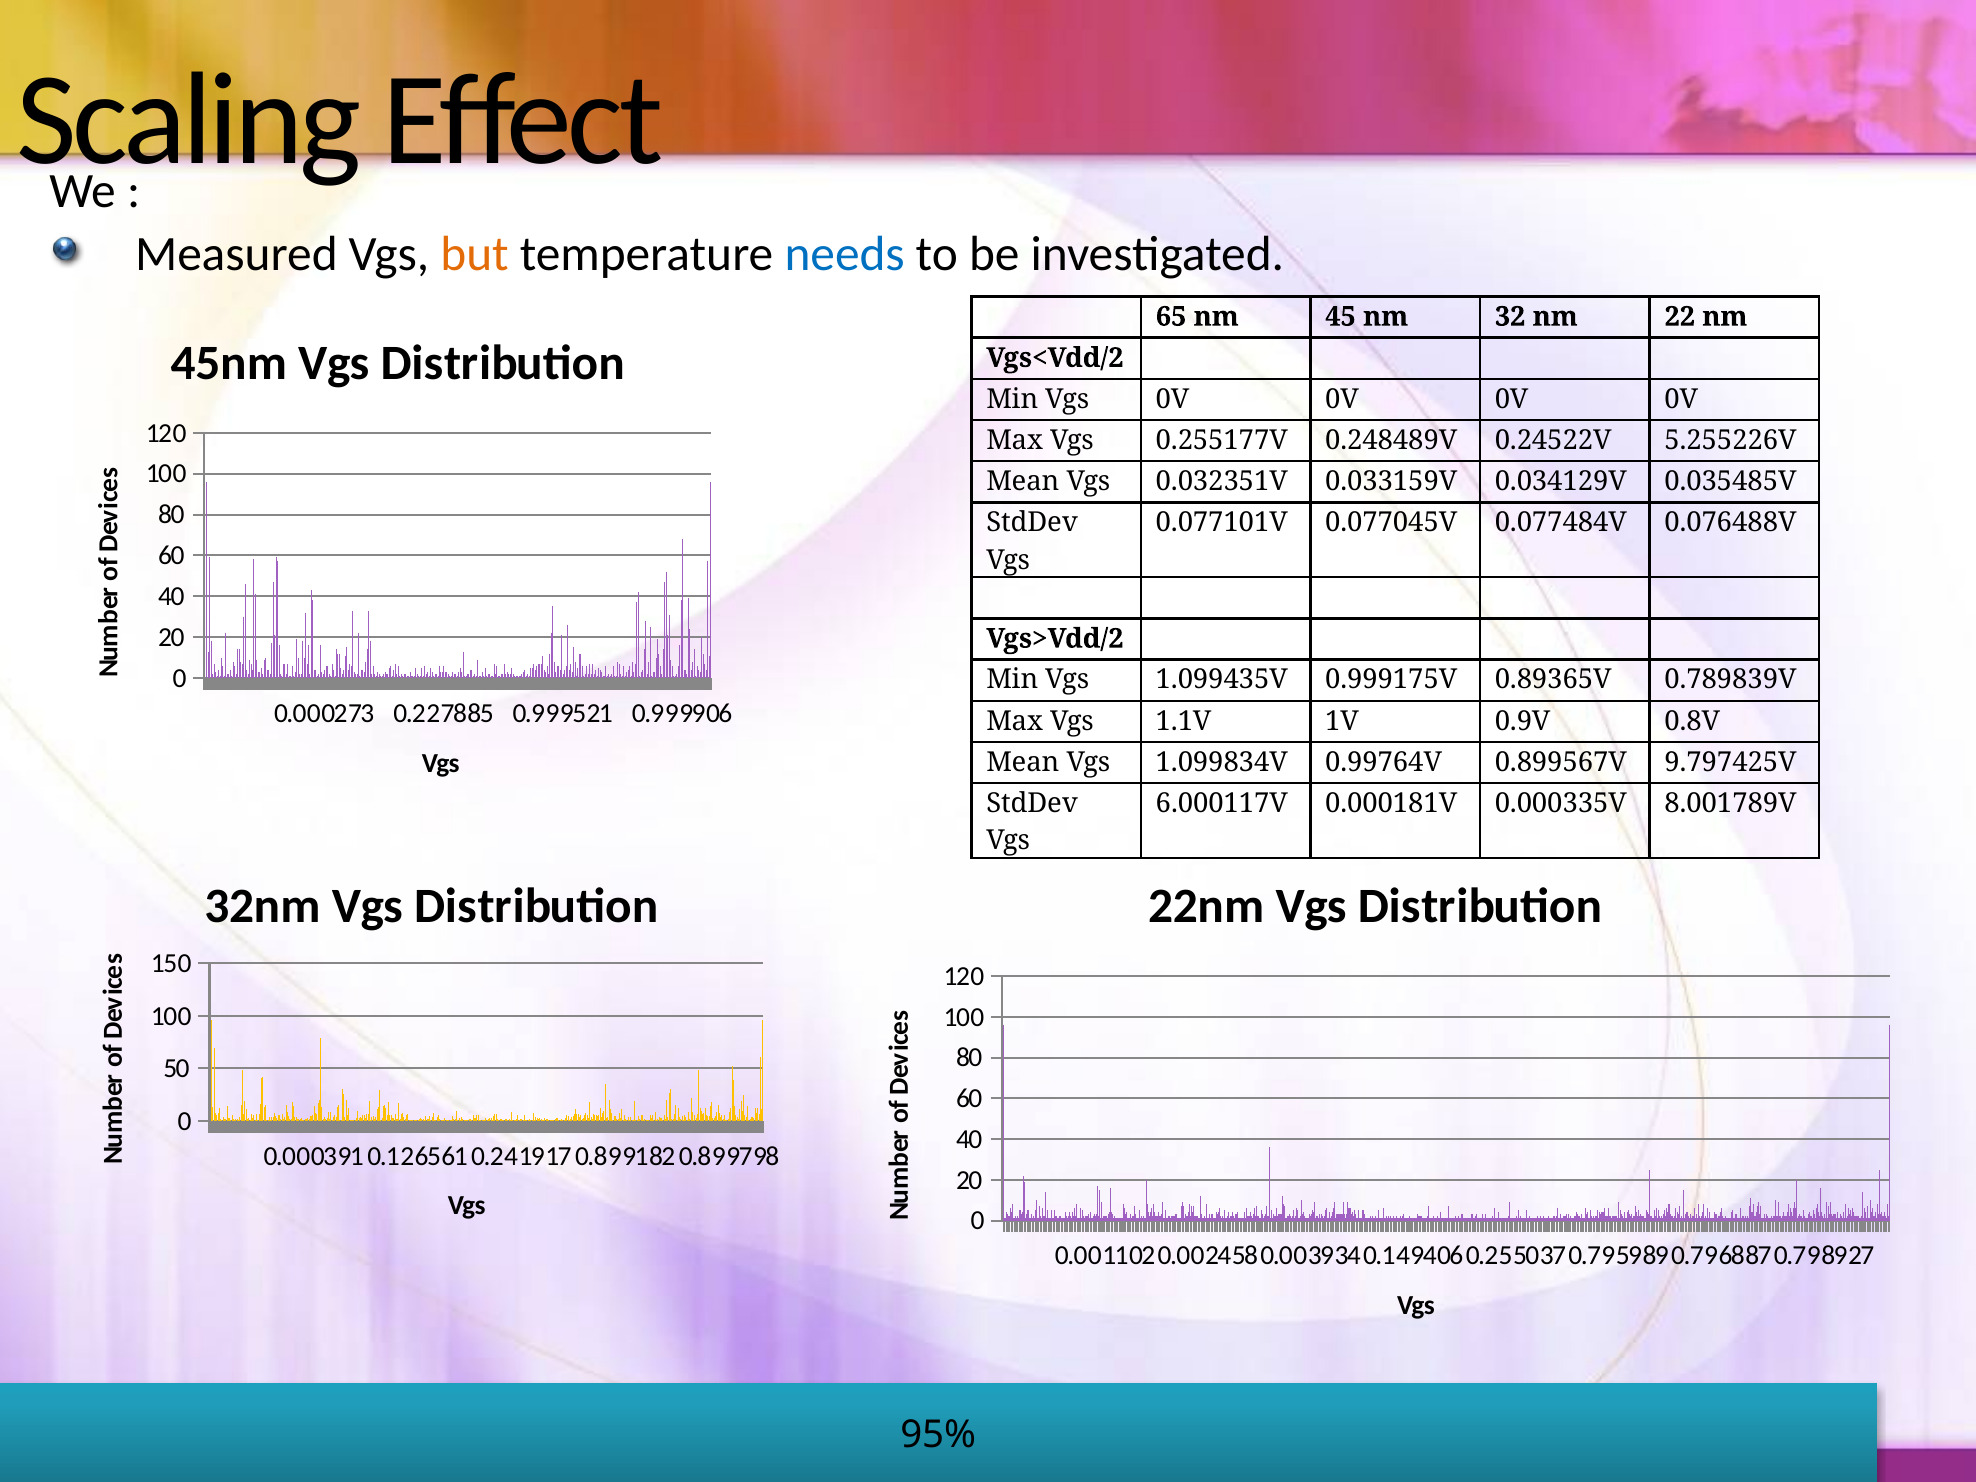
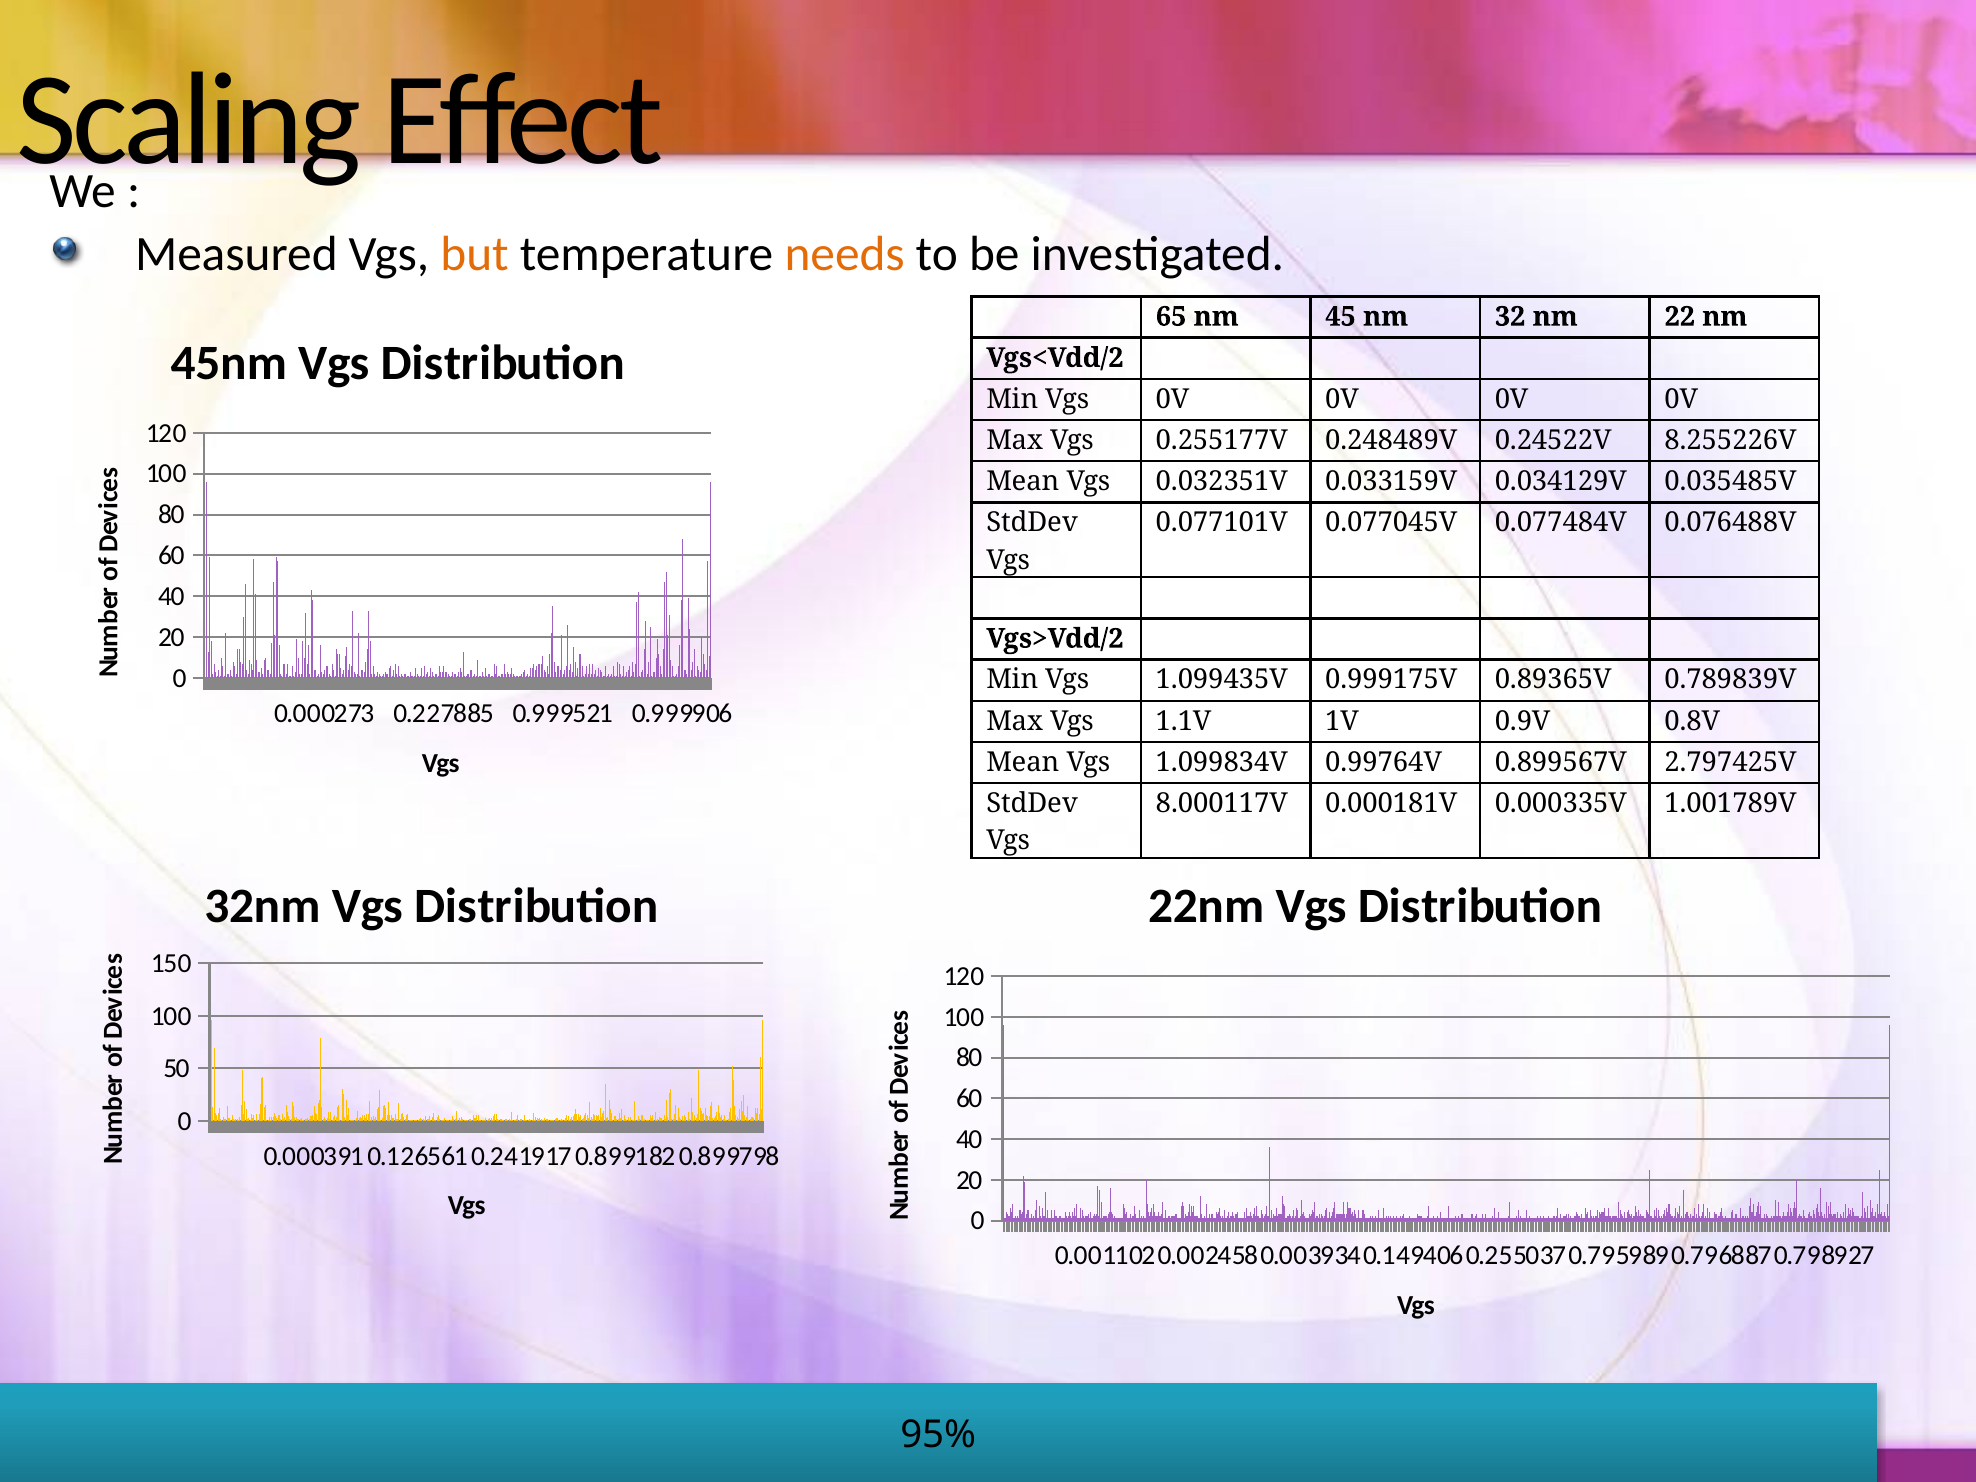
needs colour: blue -> orange (845, 254)
5.255226V: 5.255226V -> 8.255226V (1730, 440)
9.797425V: 9.797425V -> 2.797425V (1730, 762)
6.000117V: 6.000117V -> 8.000117V (1222, 804)
8.001789V: 8.001789V -> 1.001789V (1730, 804)
